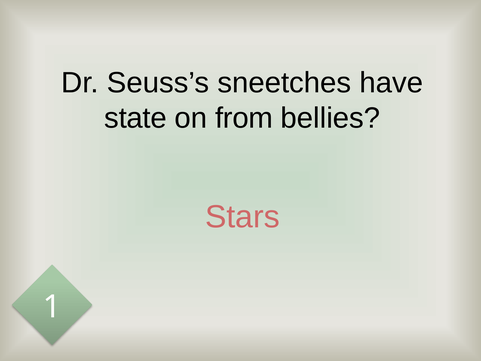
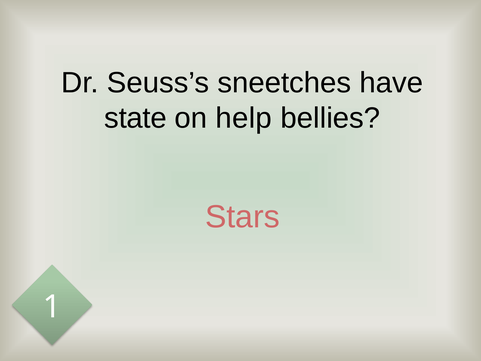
from: from -> help (244, 118)
